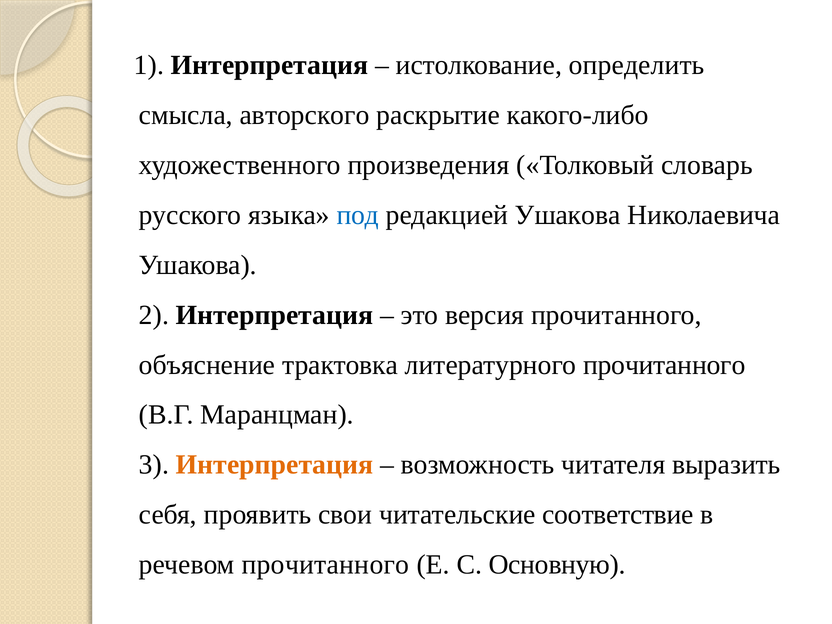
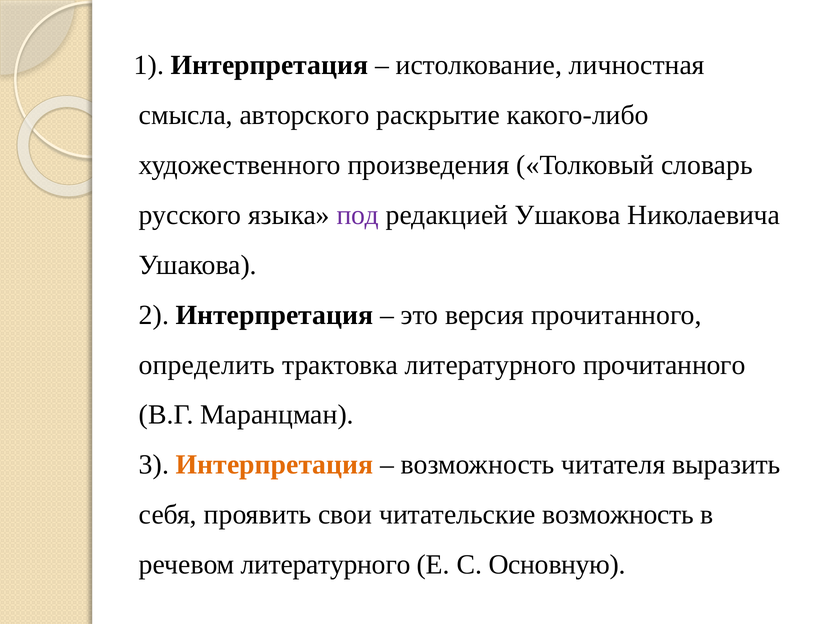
определить: определить -> личностная (637, 65)
под colour: blue -> purple (358, 215)
объяснение: объяснение -> определить (207, 365)
читательские соответствие: соответствие -> возможность (618, 515)
речевом прочитанного: прочитанного -> литературного (326, 565)
